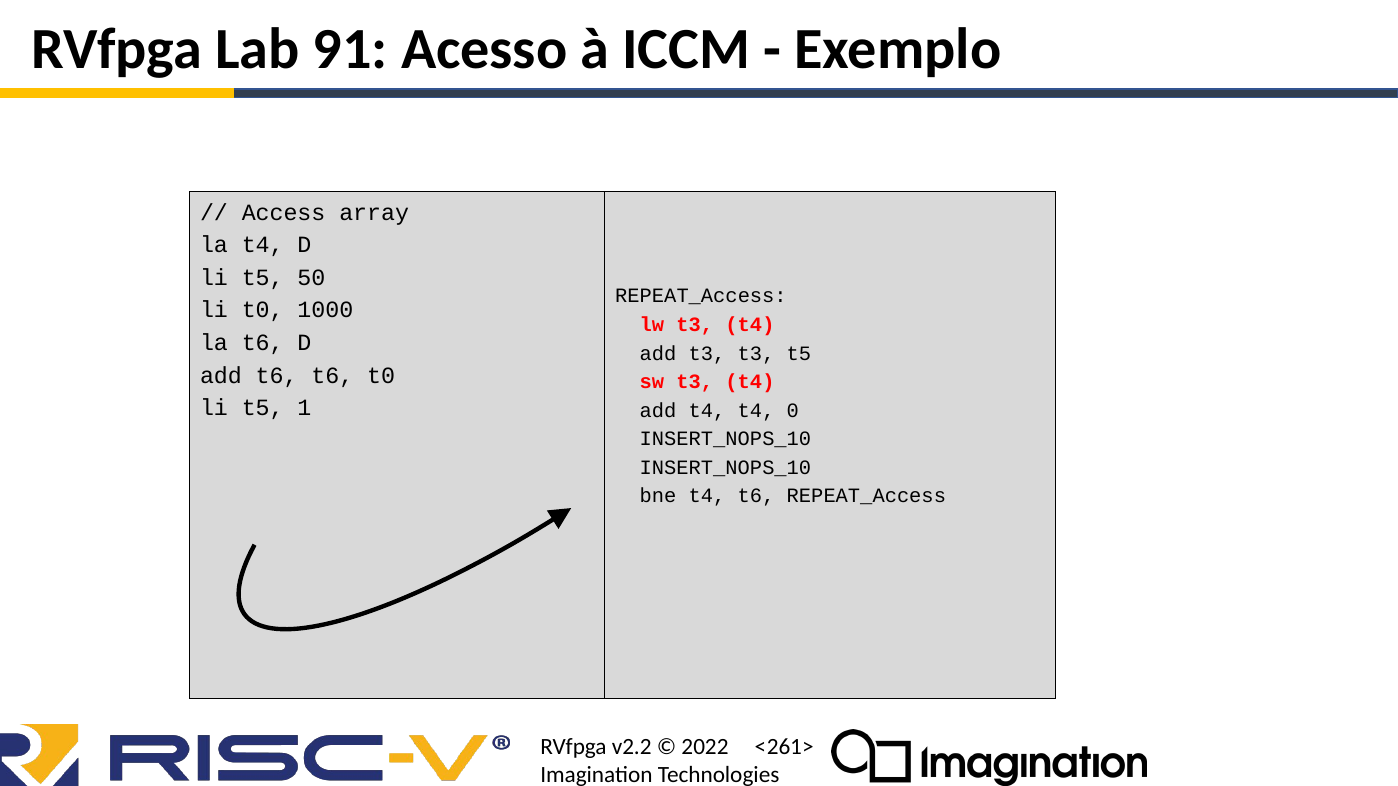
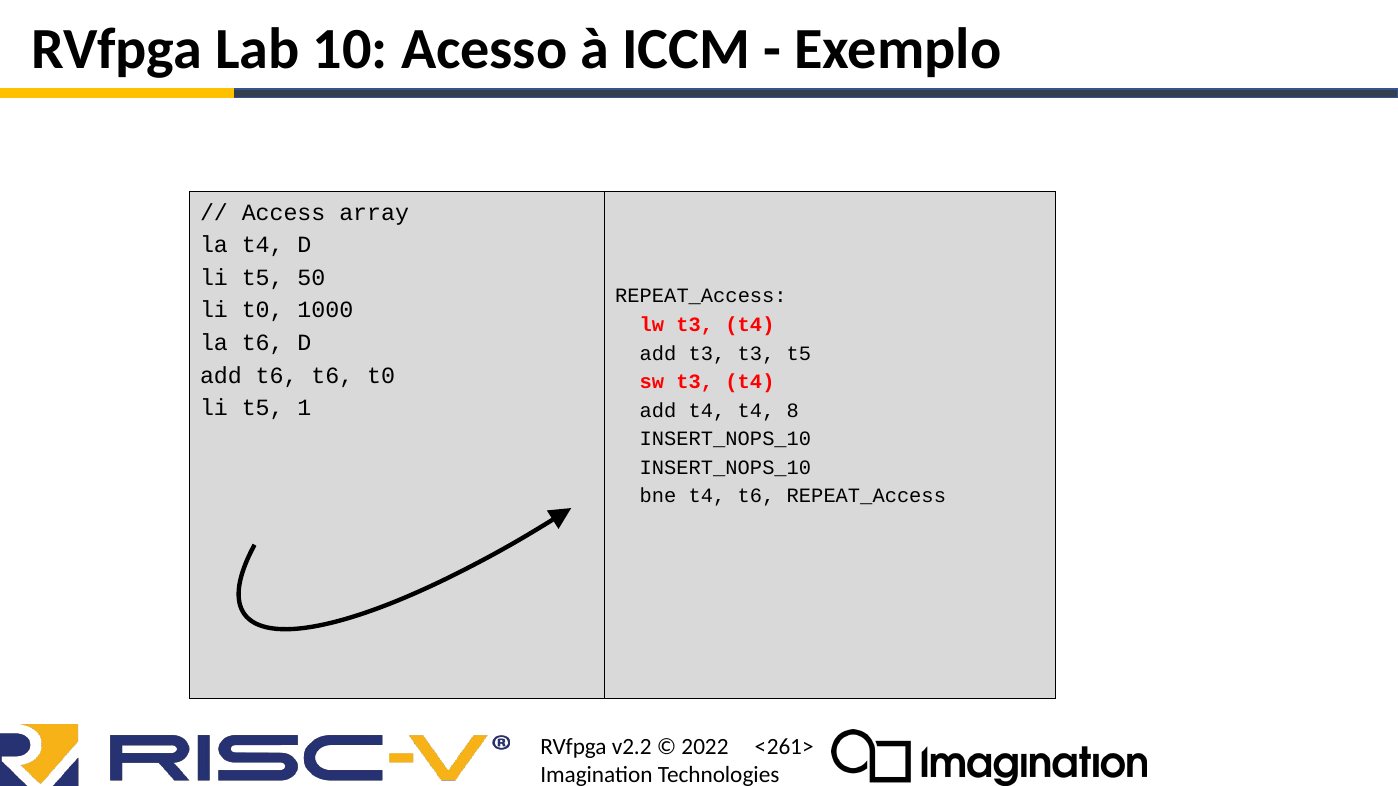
91: 91 -> 10 (350, 50)
0: 0 -> 8 (793, 411)
